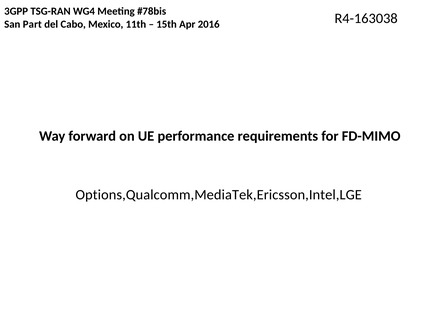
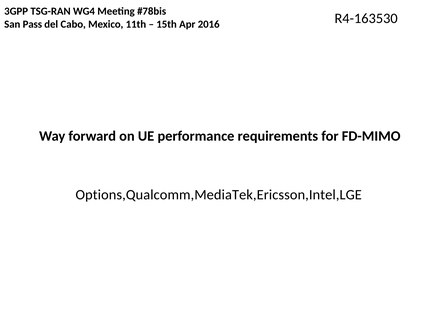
Part: Part -> Pass (32, 24)
R4-163038: R4-163038 -> R4-163530 (366, 18)
